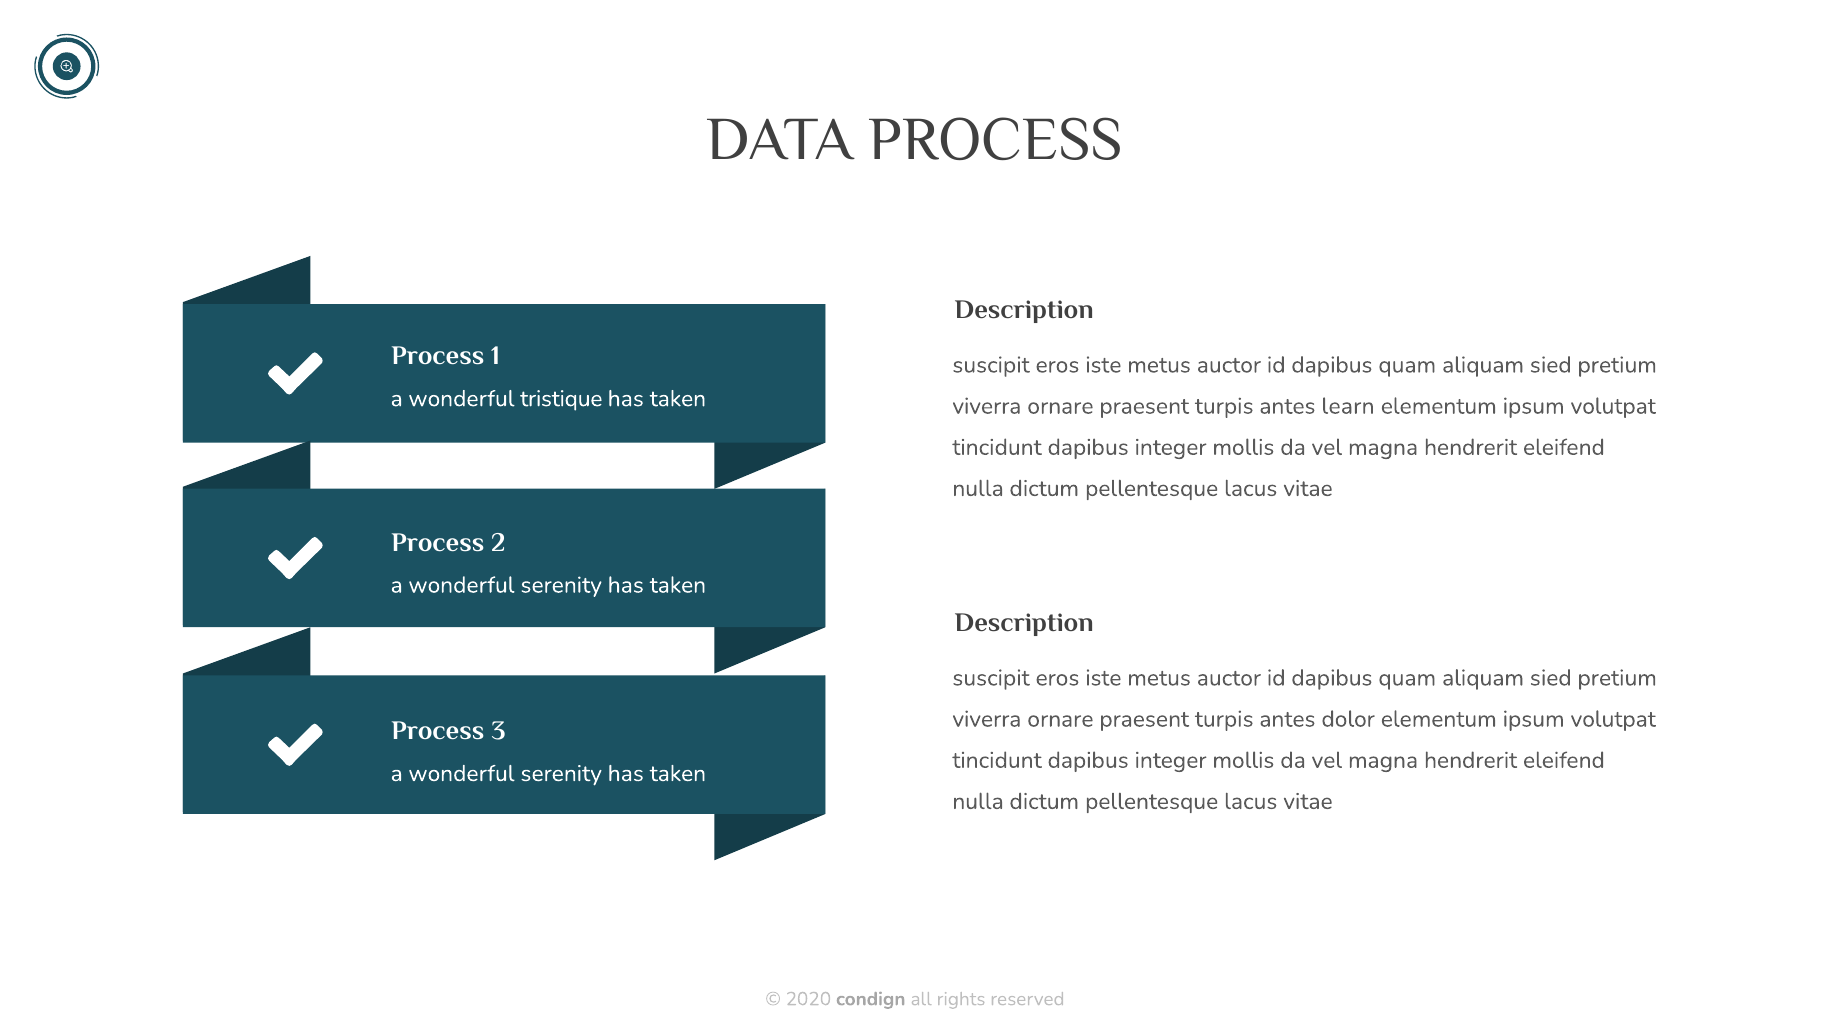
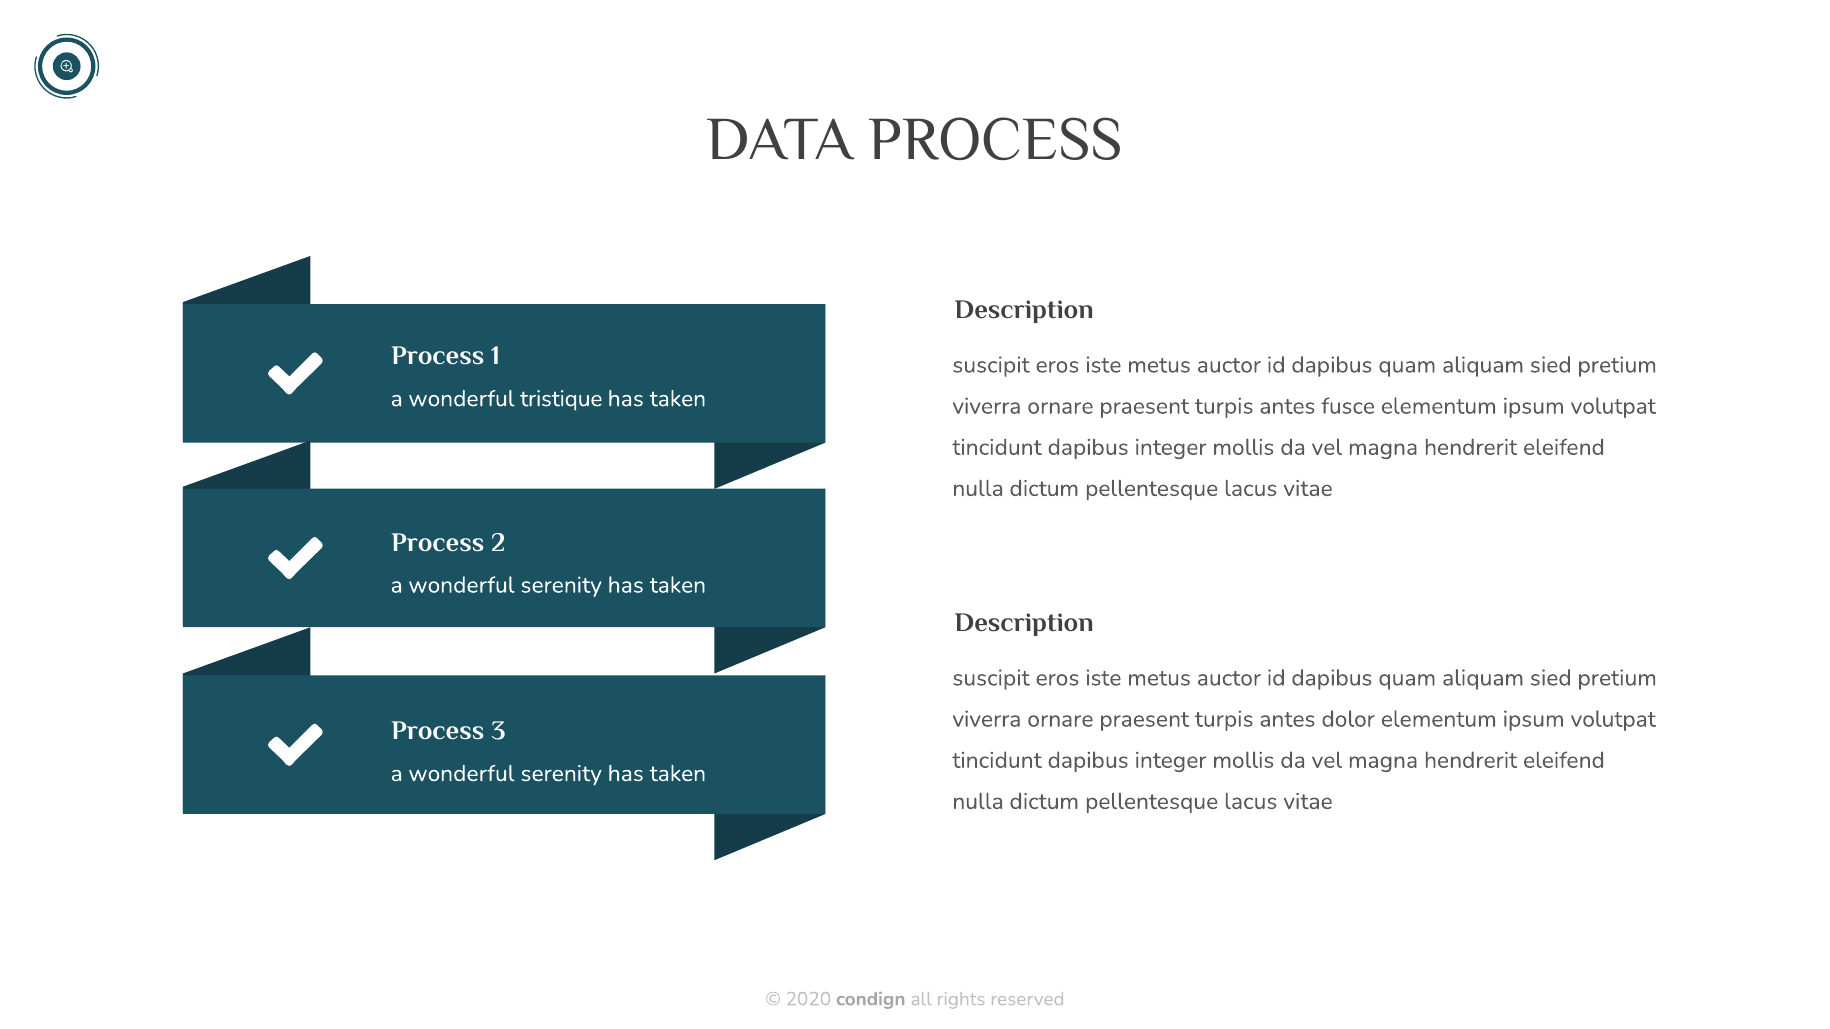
learn: learn -> fusce (1348, 406)
